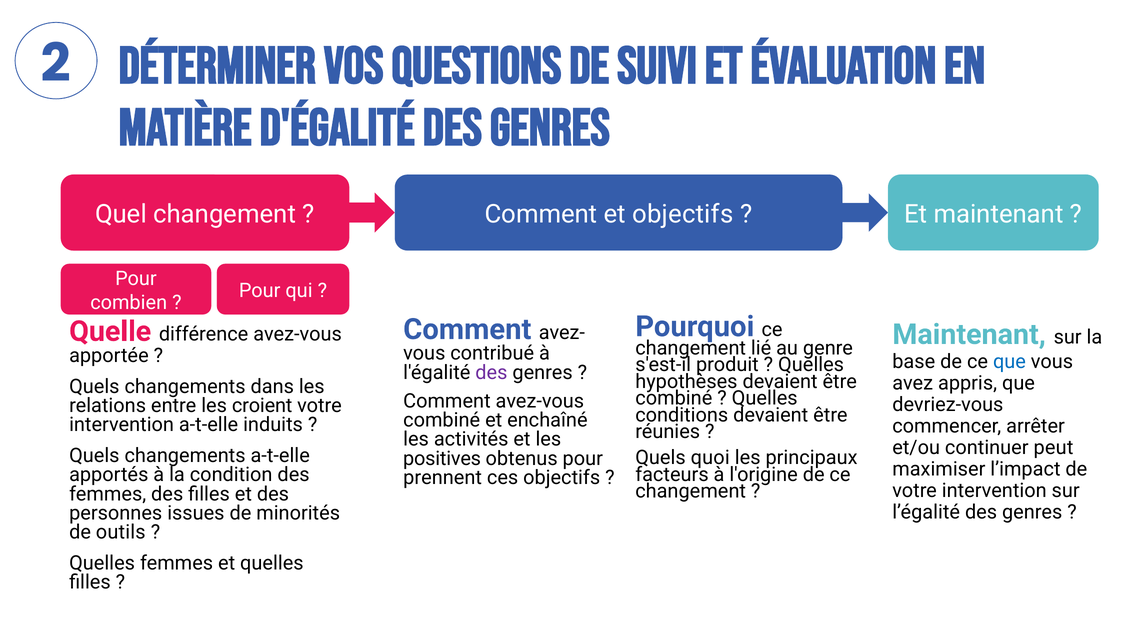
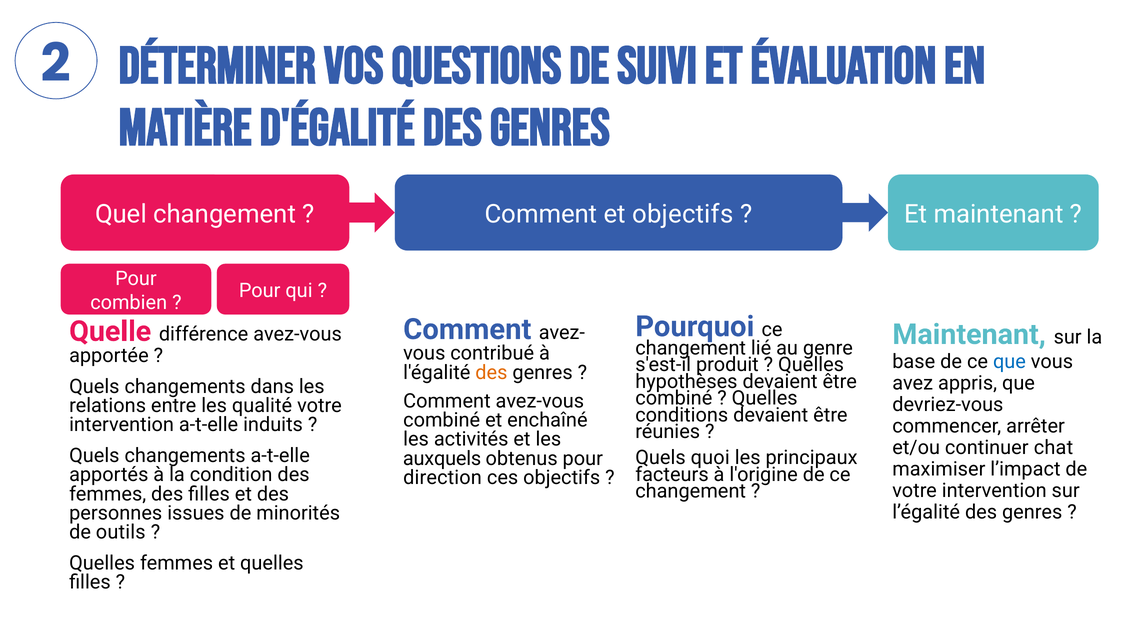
des colour: purple -> orange (491, 372)
croient: croient -> qualité (262, 406)
peut: peut -> chat (1053, 447)
positives: positives -> auxquels (442, 458)
prennent: prennent -> direction (443, 477)
